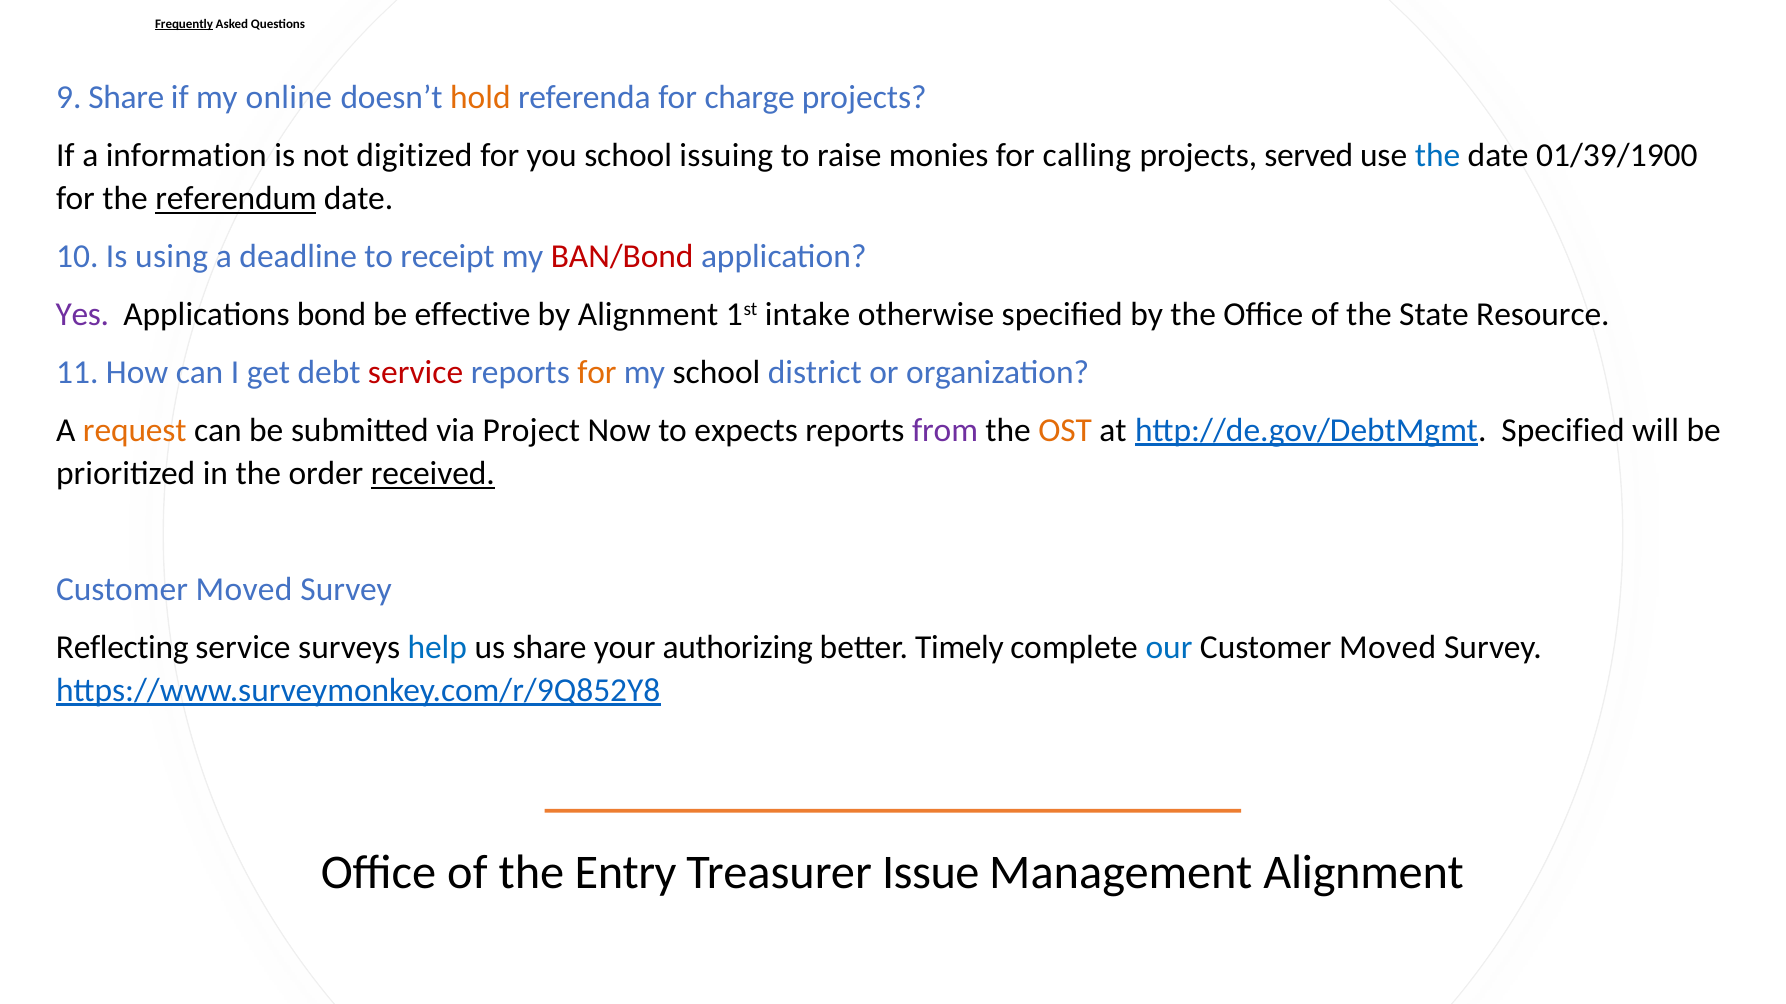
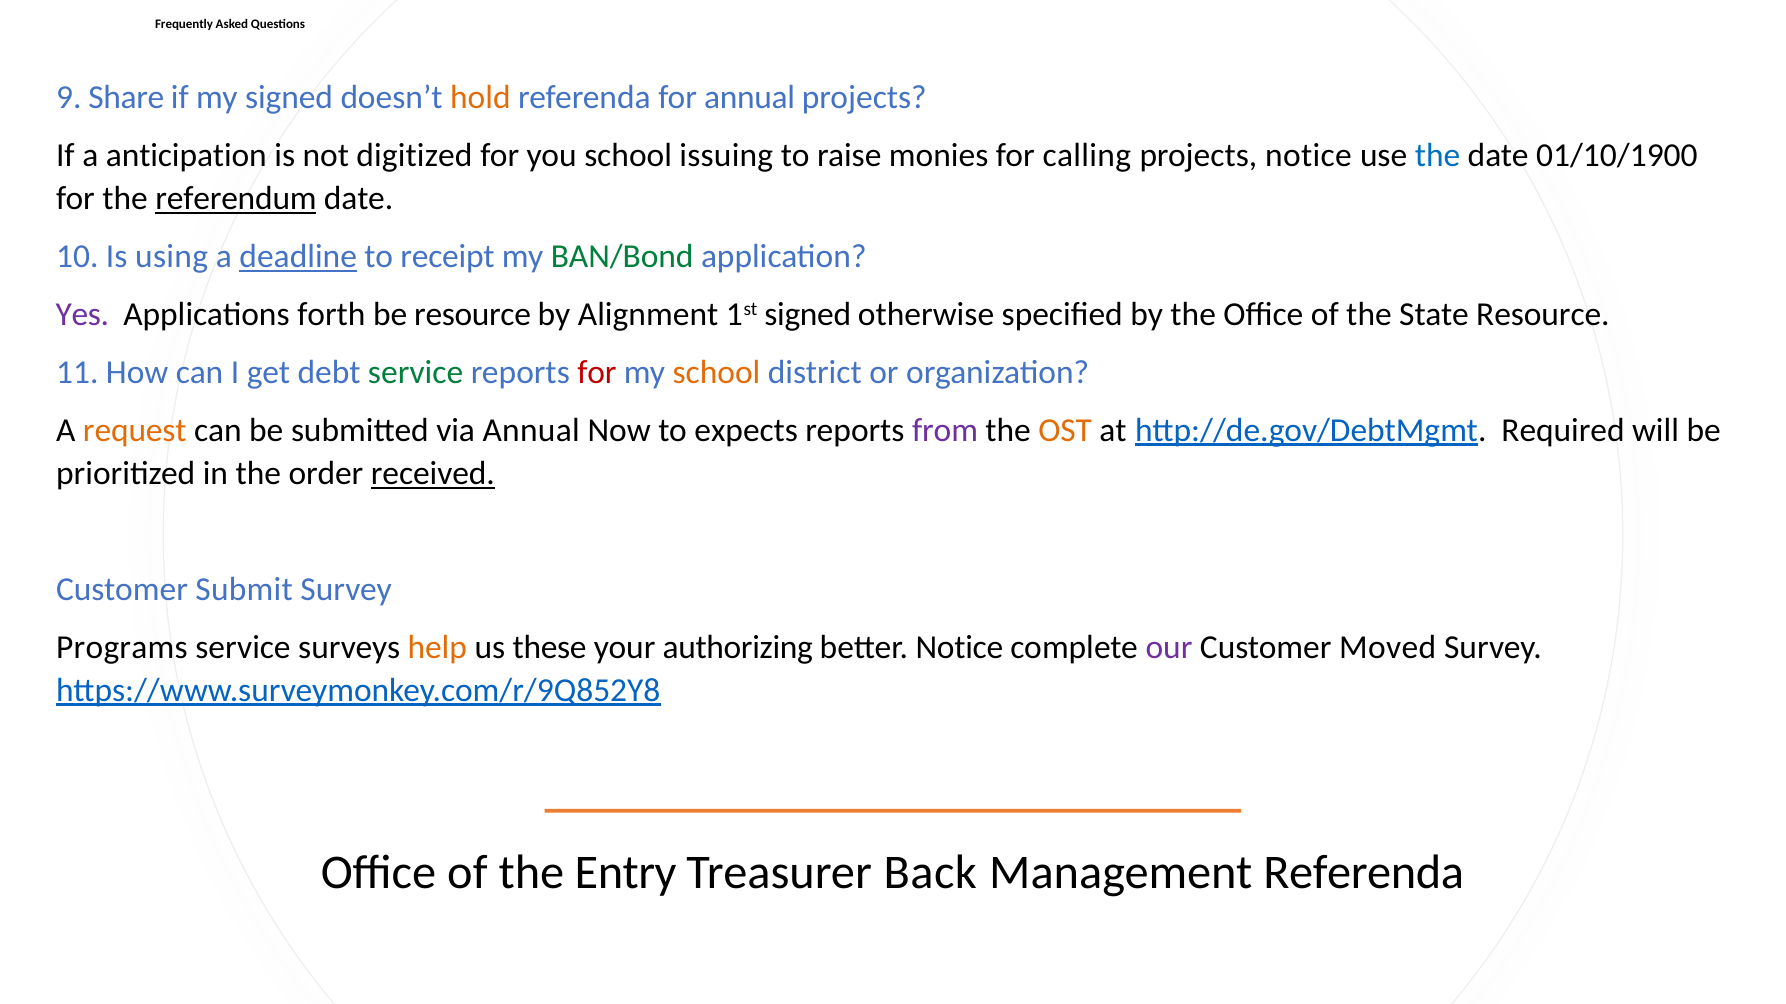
Frequently underline: present -> none (184, 24)
my online: online -> signed (289, 98)
for charge: charge -> annual (750, 98)
information: information -> anticipation (186, 156)
projects served: served -> notice (1308, 156)
01/39/1900: 01/39/1900 -> 01/10/1900 (1617, 156)
deadline underline: none -> present (298, 257)
BAN/Bond colour: red -> green (622, 257)
bond: bond -> forth (331, 315)
be effective: effective -> resource (473, 315)
1st intake: intake -> signed (808, 315)
service colour: red -> green (416, 372)
for colour: orange -> red (597, 372)
school colour: black -> orange (716, 372)
via Project: Project -> Annual (531, 430)
http://de.gov/DebtMgmt Specified: Specified -> Required (1563, 430)
Moved: Moved -> Submit (244, 590)
Reflecting: Reflecting -> Programs (122, 648)
help colour: blue -> orange (437, 648)
us share: share -> these (550, 648)
better Timely: Timely -> Notice (959, 648)
our colour: blue -> purple (1169, 648)
Issue: Issue -> Back (930, 873)
Management Alignment: Alignment -> Referenda (1364, 873)
